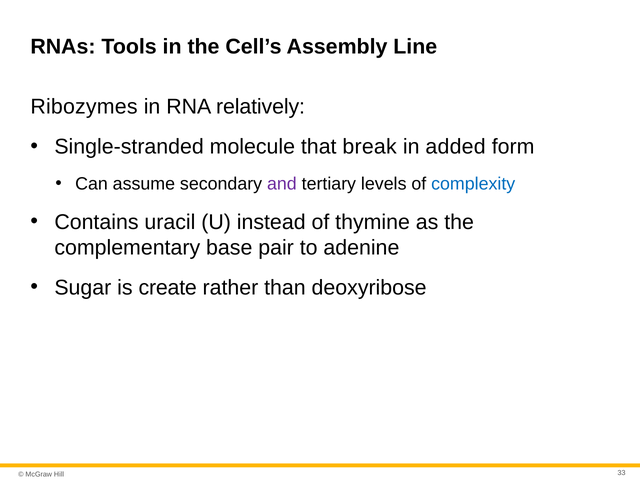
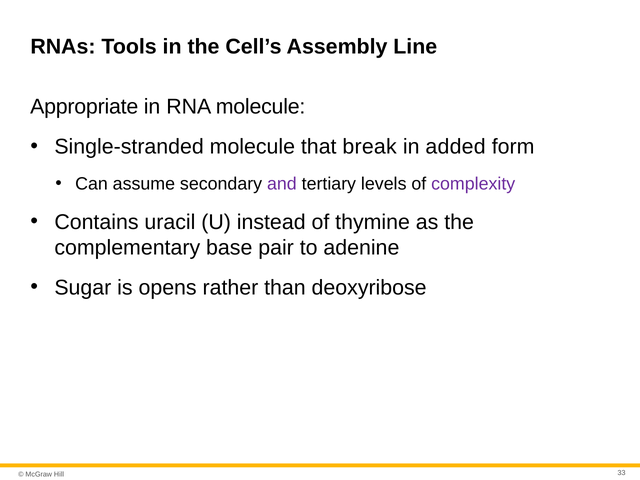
Ribozymes: Ribozymes -> Appropriate (84, 107)
RNA relatively: relatively -> molecule (261, 107)
complexity colour: blue -> purple (473, 184)
create: create -> opens (168, 287)
